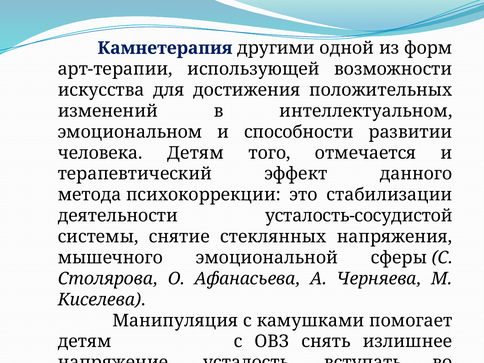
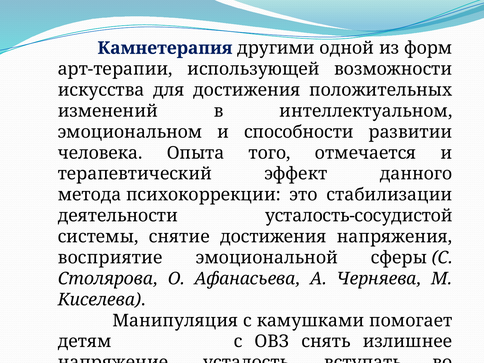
человека Детям: Детям -> Опыта (196, 153)
снятие стеклянных: стеклянных -> достижения (273, 237)
мышечного: мышечного -> восприятие (110, 258)
